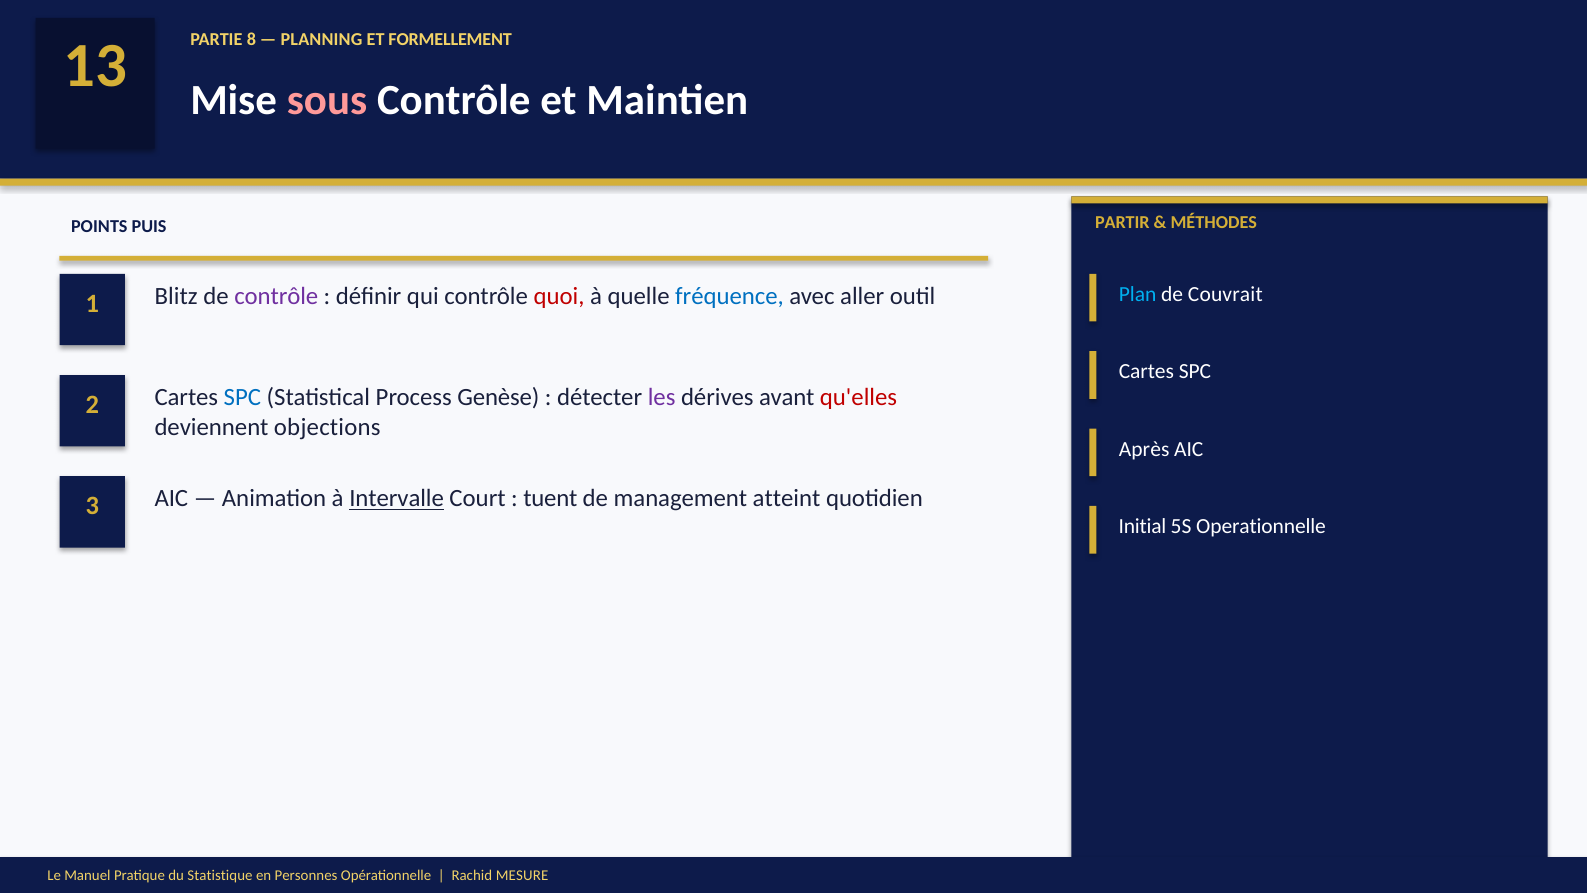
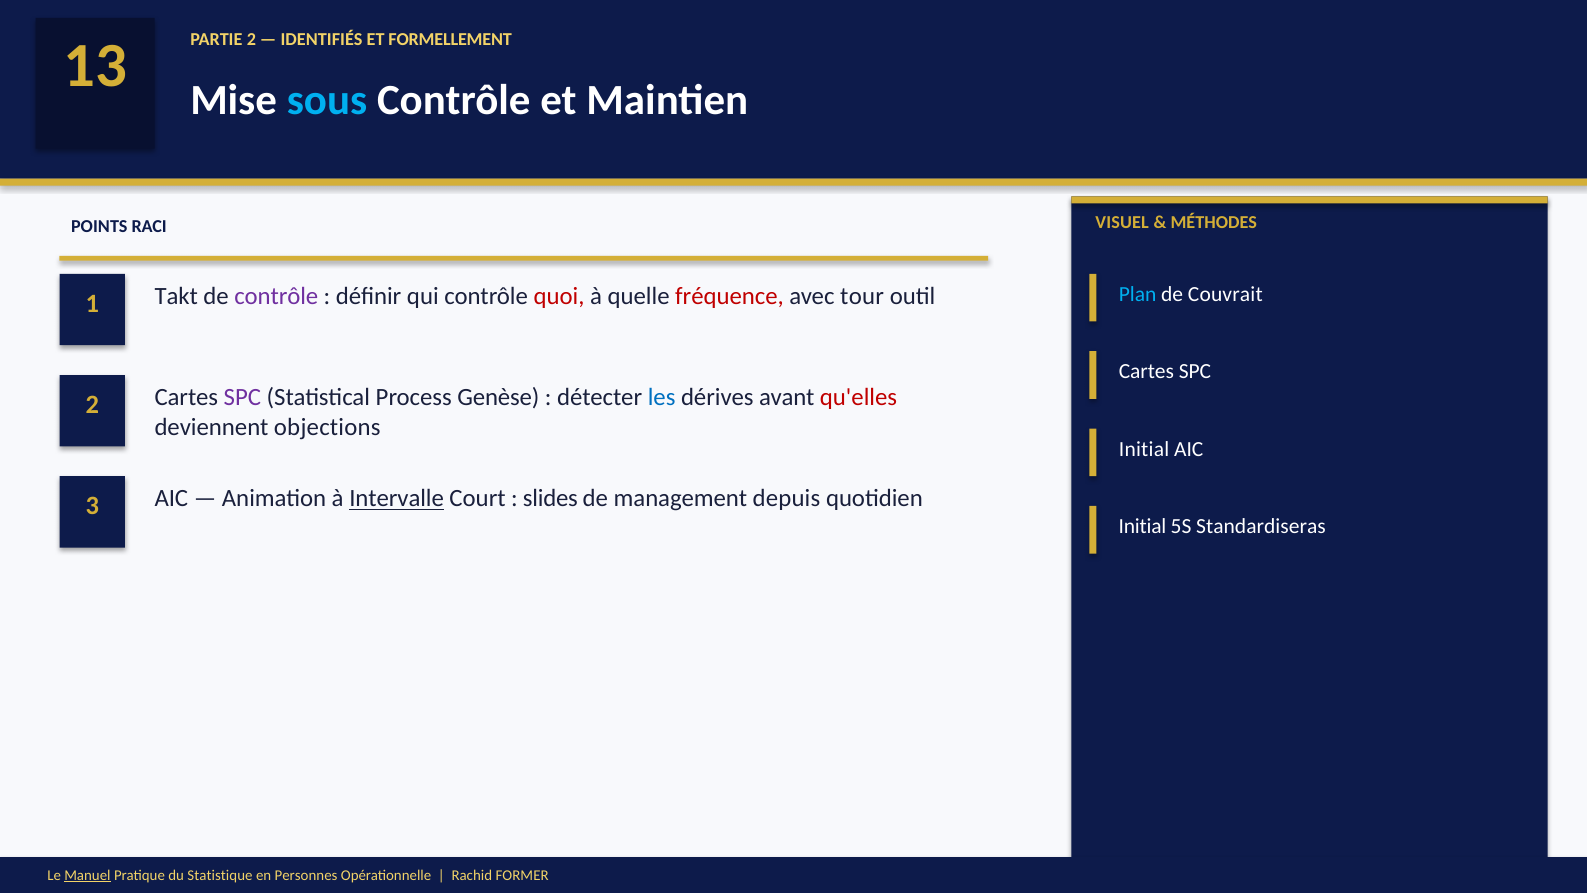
PARTIE 8: 8 -> 2 (251, 39)
PLANNING: PLANNING -> IDENTIFIÉS (322, 39)
sous colour: pink -> light blue (327, 100)
PARTIR: PARTIR -> VISUEL (1122, 223)
PUIS: PUIS -> RACI (149, 226)
Blitz: Blitz -> Takt (176, 296)
fréquence colour: blue -> red (729, 296)
aller: aller -> tour (862, 296)
SPC colour: blue -> purple (242, 397)
les colour: purple -> blue (662, 397)
Après: Après -> Initial (1144, 449)
tuent: tuent -> slides (550, 499)
atteint: atteint -> depuis (786, 499)
Operationnelle: Operationnelle -> Standardiseras (1261, 526)
Manuel underline: none -> present (87, 875)
MESURE: MESURE -> FORMER (522, 875)
